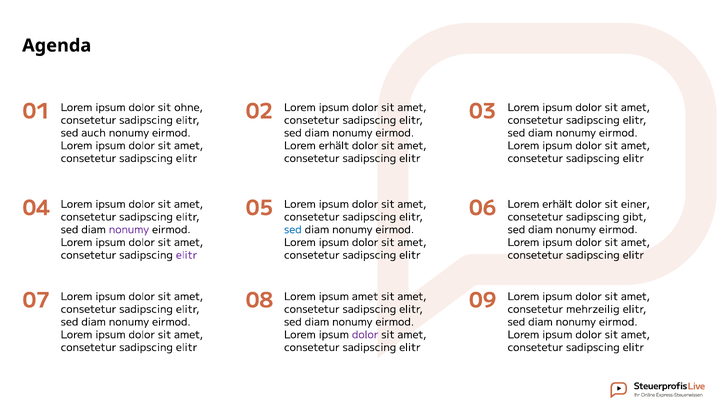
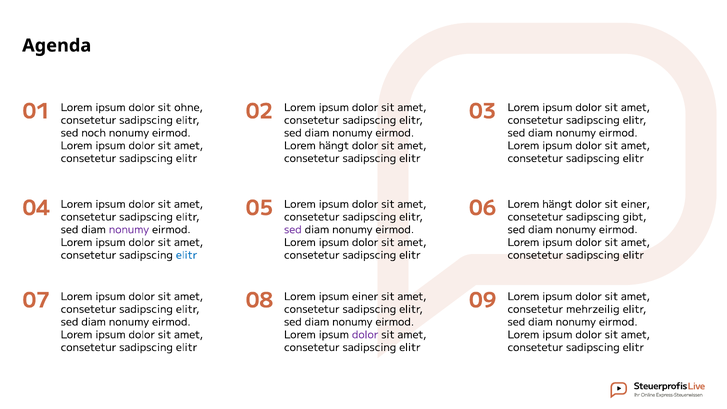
auch: auch -> noch (94, 133)
erhält: erhält -> hängt (334, 146)
06 Lorem erhält: erhält -> hängt (557, 204)
sed colour: blue -> purple (293, 230)
elitr colour: purple -> blue (186, 255)
ipsum amet: amet -> einer (365, 297)
